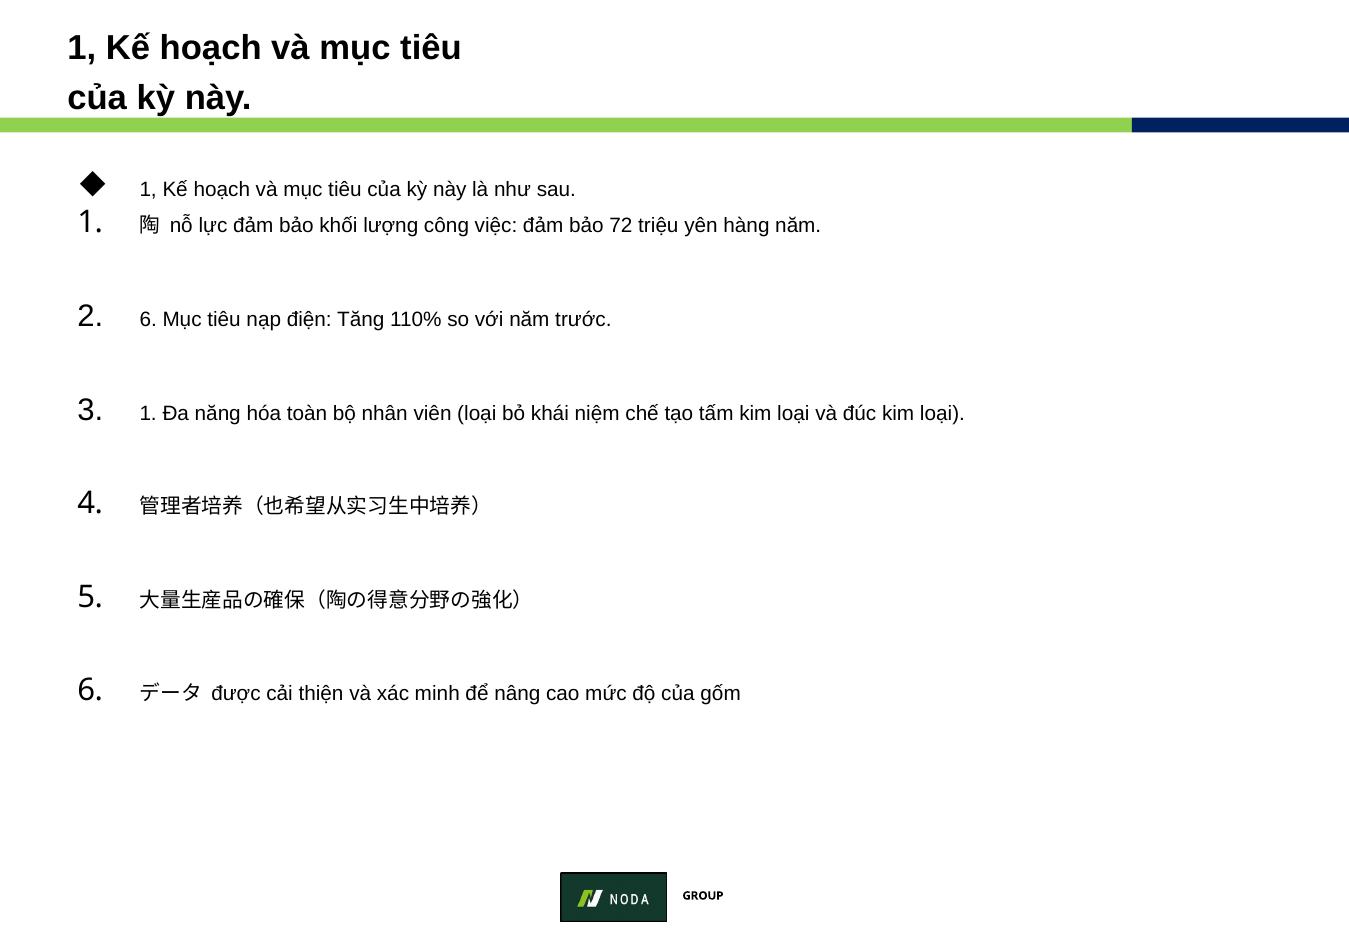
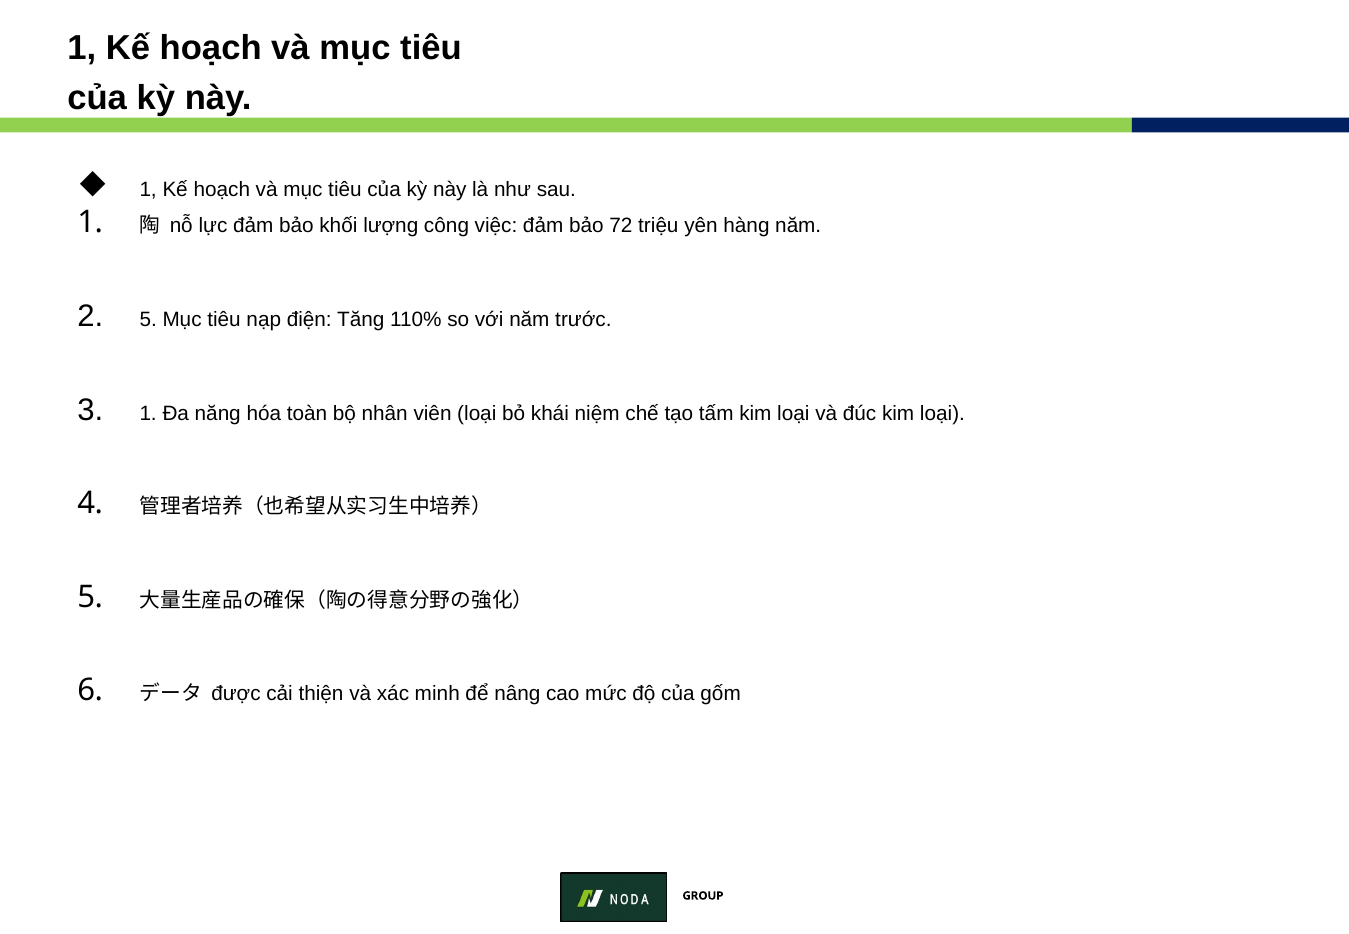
6: 6 -> 5 (148, 320)
